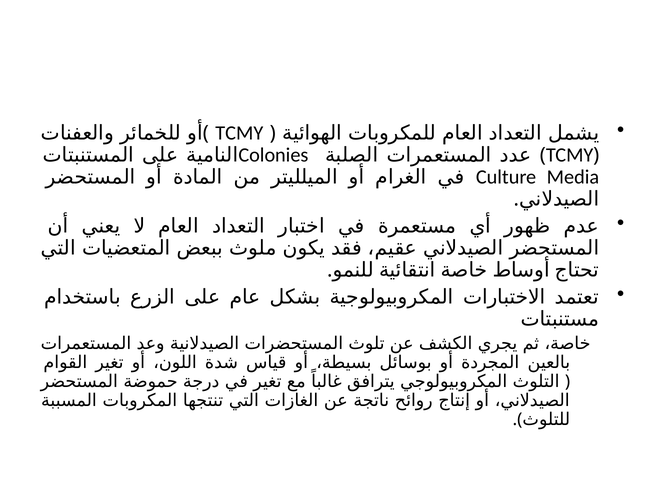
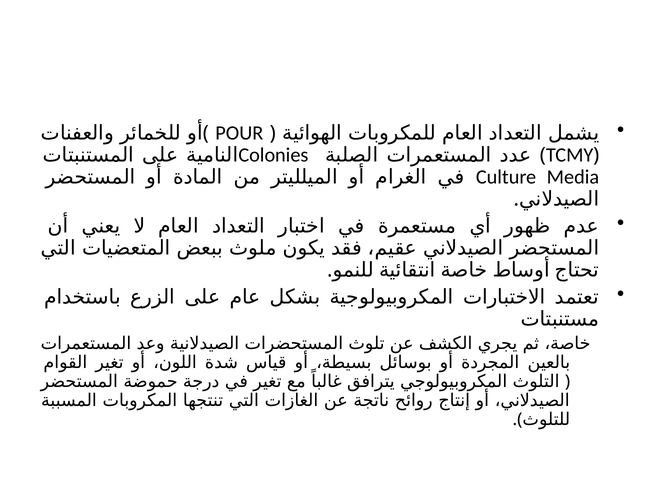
TCMY: TCMY -> POUR (239, 133)
